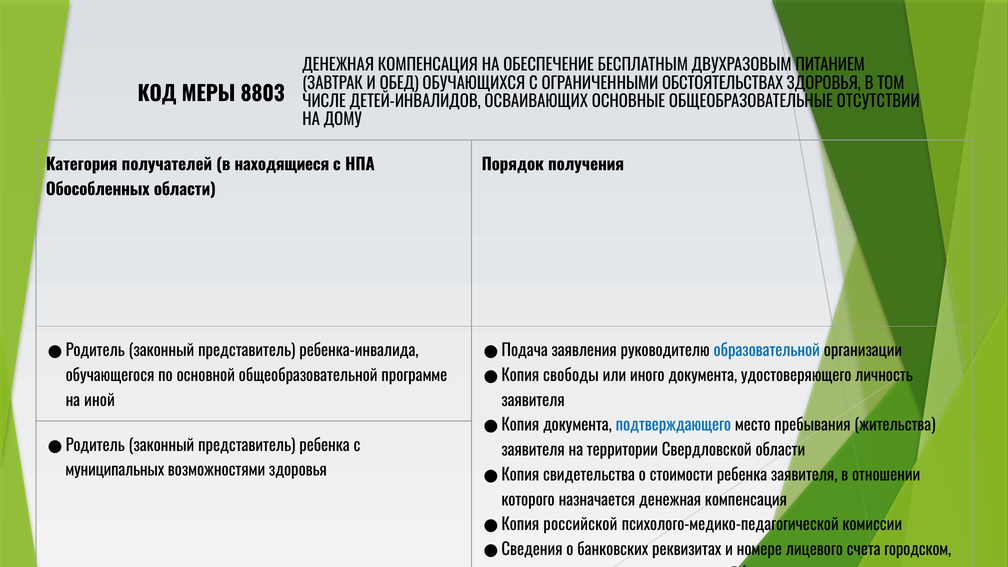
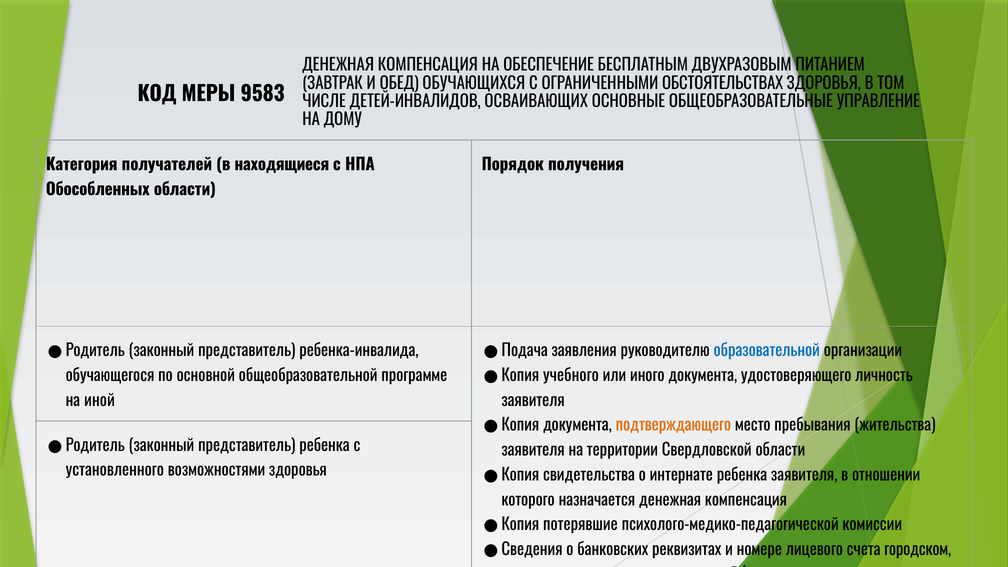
8803: 8803 -> 9583 (263, 94)
ОТСУТСТВИИ: ОТСУТСТВИИ -> УПРАВЛЕНИЕ (878, 102)
свободы: свободы -> учебного (571, 376)
подтверждающего colour: blue -> orange (673, 425)
муниципальных: муниципальных -> установленного (115, 470)
стоимости: стоимости -> интернате (681, 475)
российской: российской -> потерявшие (580, 525)
